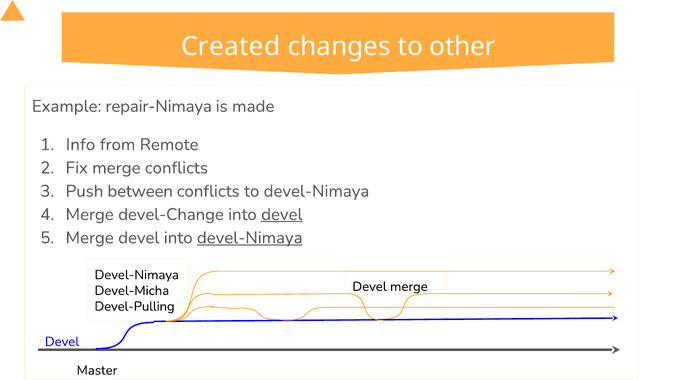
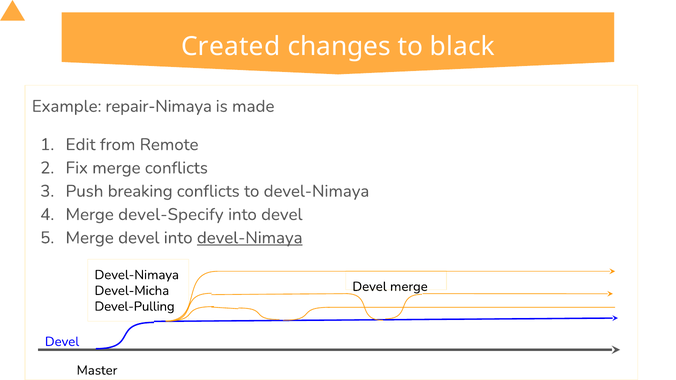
other: other -> black (462, 47)
Info: Info -> Edit (81, 145)
between: between -> breaking (140, 191)
devel-Change: devel-Change -> devel-Specify (171, 215)
devel underline: present -> none (282, 215)
